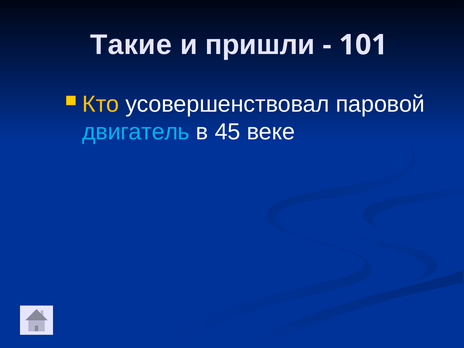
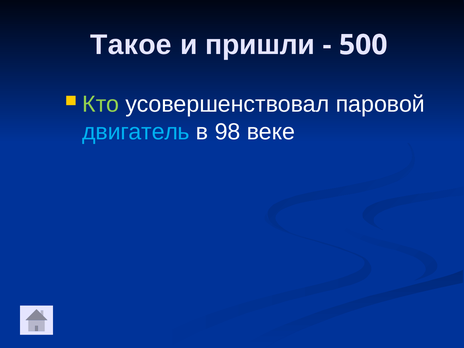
Такие: Такие -> Такое (131, 45)
101: 101 -> 500 (363, 45)
Кто colour: yellow -> light green (101, 104)
45: 45 -> 98 (228, 132)
